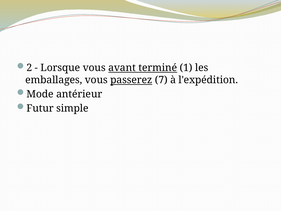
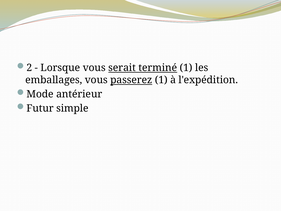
avant: avant -> serait (122, 68)
passerez 7: 7 -> 1 (161, 80)
